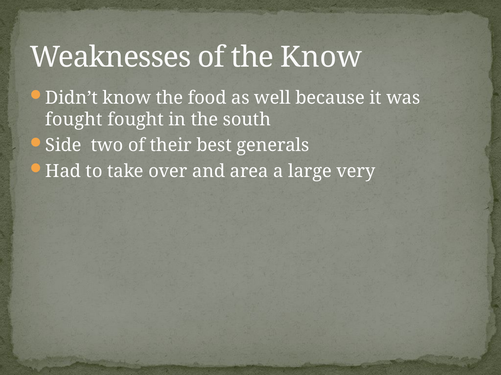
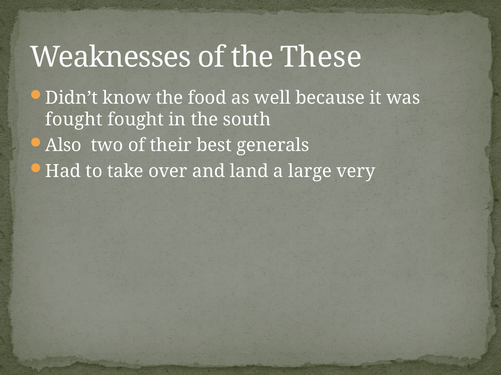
the Know: Know -> These (321, 57)
Side: Side -> Also (64, 146)
area: area -> land (249, 172)
